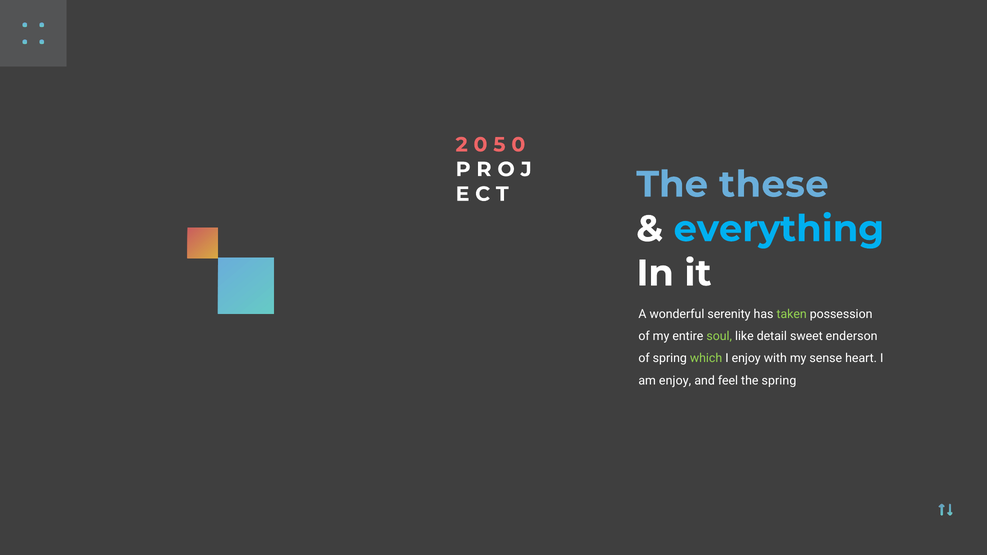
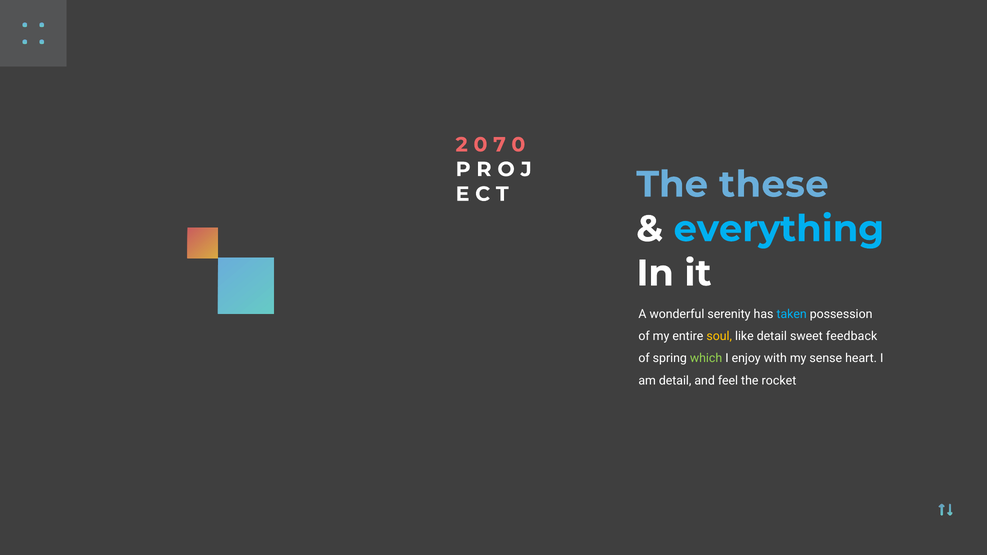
5: 5 -> 7 (499, 145)
taken colour: light green -> light blue (792, 314)
soul colour: light green -> yellow (719, 336)
enderson: enderson -> feedback (852, 336)
am enjoy: enjoy -> detail (675, 381)
the spring: spring -> rocket (779, 381)
